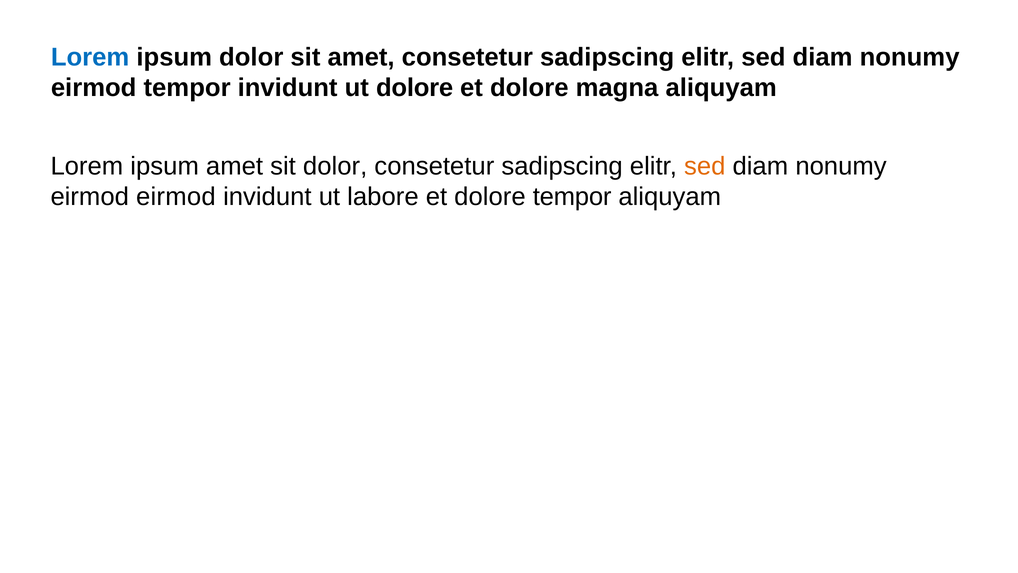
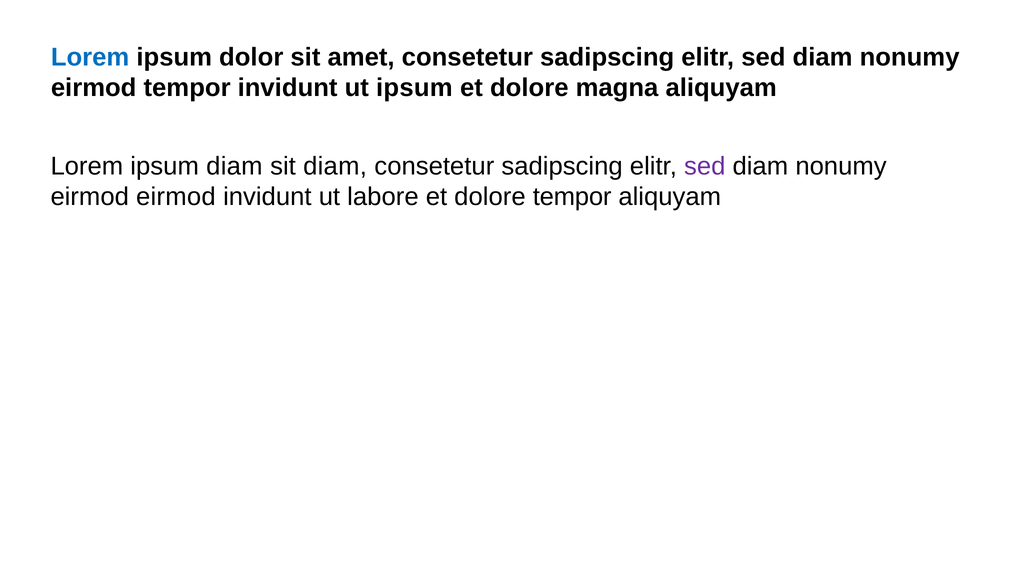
ut dolore: dolore -> ipsum (414, 88)
ipsum amet: amet -> diam (234, 166)
sit dolor: dolor -> diam (335, 166)
sed colour: orange -> purple (705, 166)
